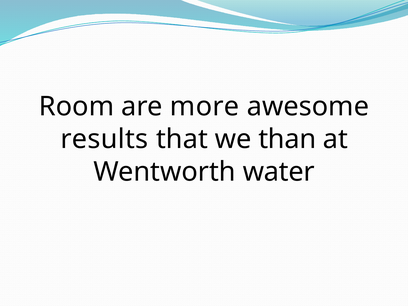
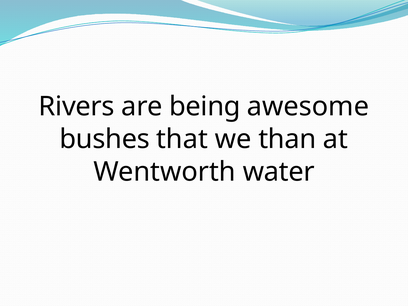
Room: Room -> Rivers (77, 107)
more: more -> being (205, 107)
results: results -> bushes (105, 139)
